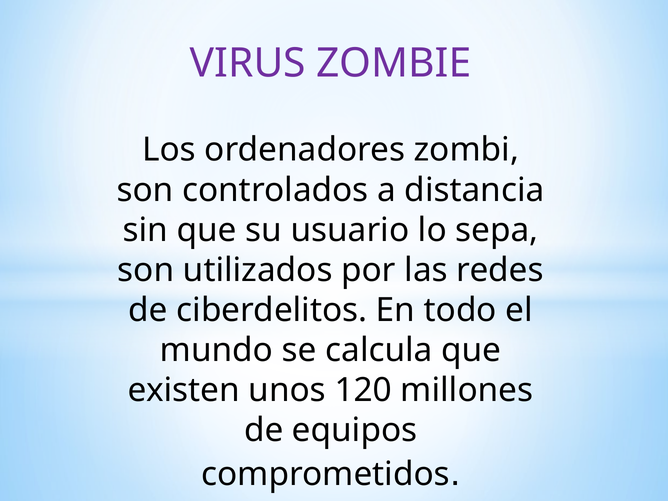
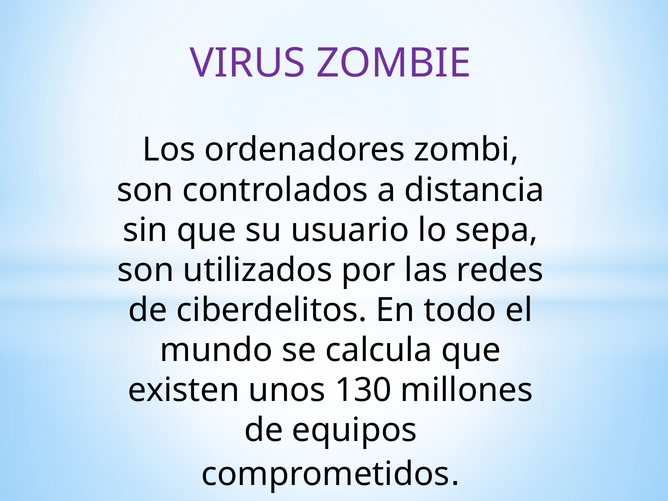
120: 120 -> 130 (363, 390)
